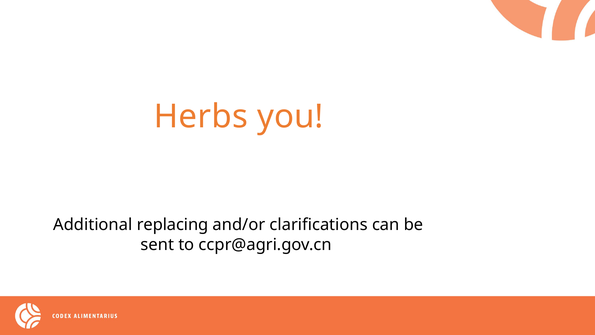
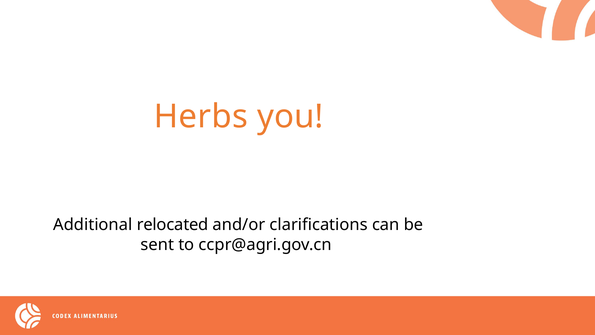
replacing: replacing -> relocated (173, 225)
